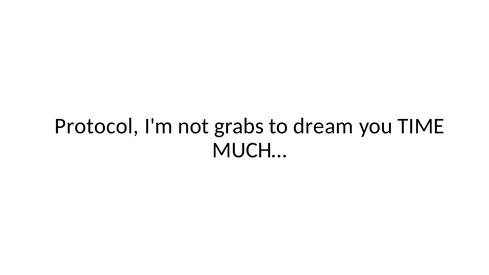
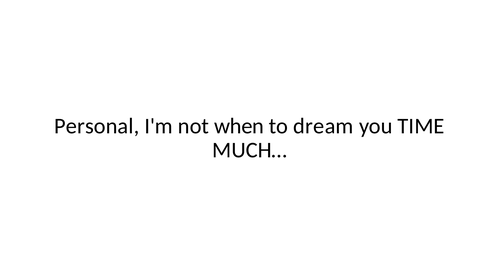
Protocol: Protocol -> Personal (97, 126)
grabs: grabs -> when (239, 126)
